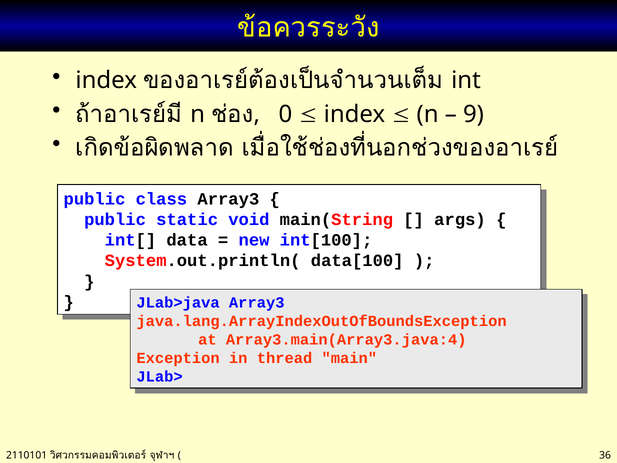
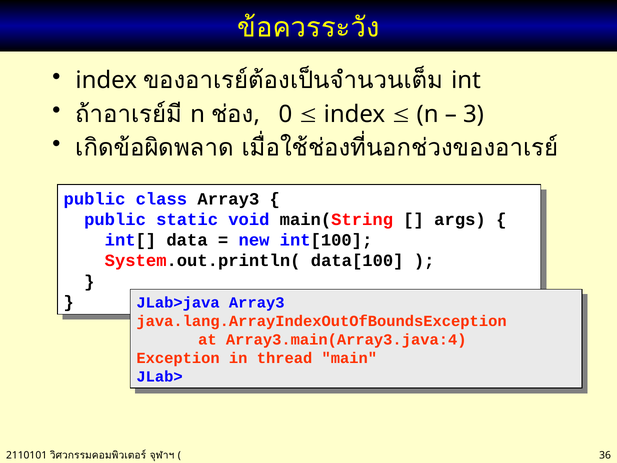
9: 9 -> 3 (473, 114)
